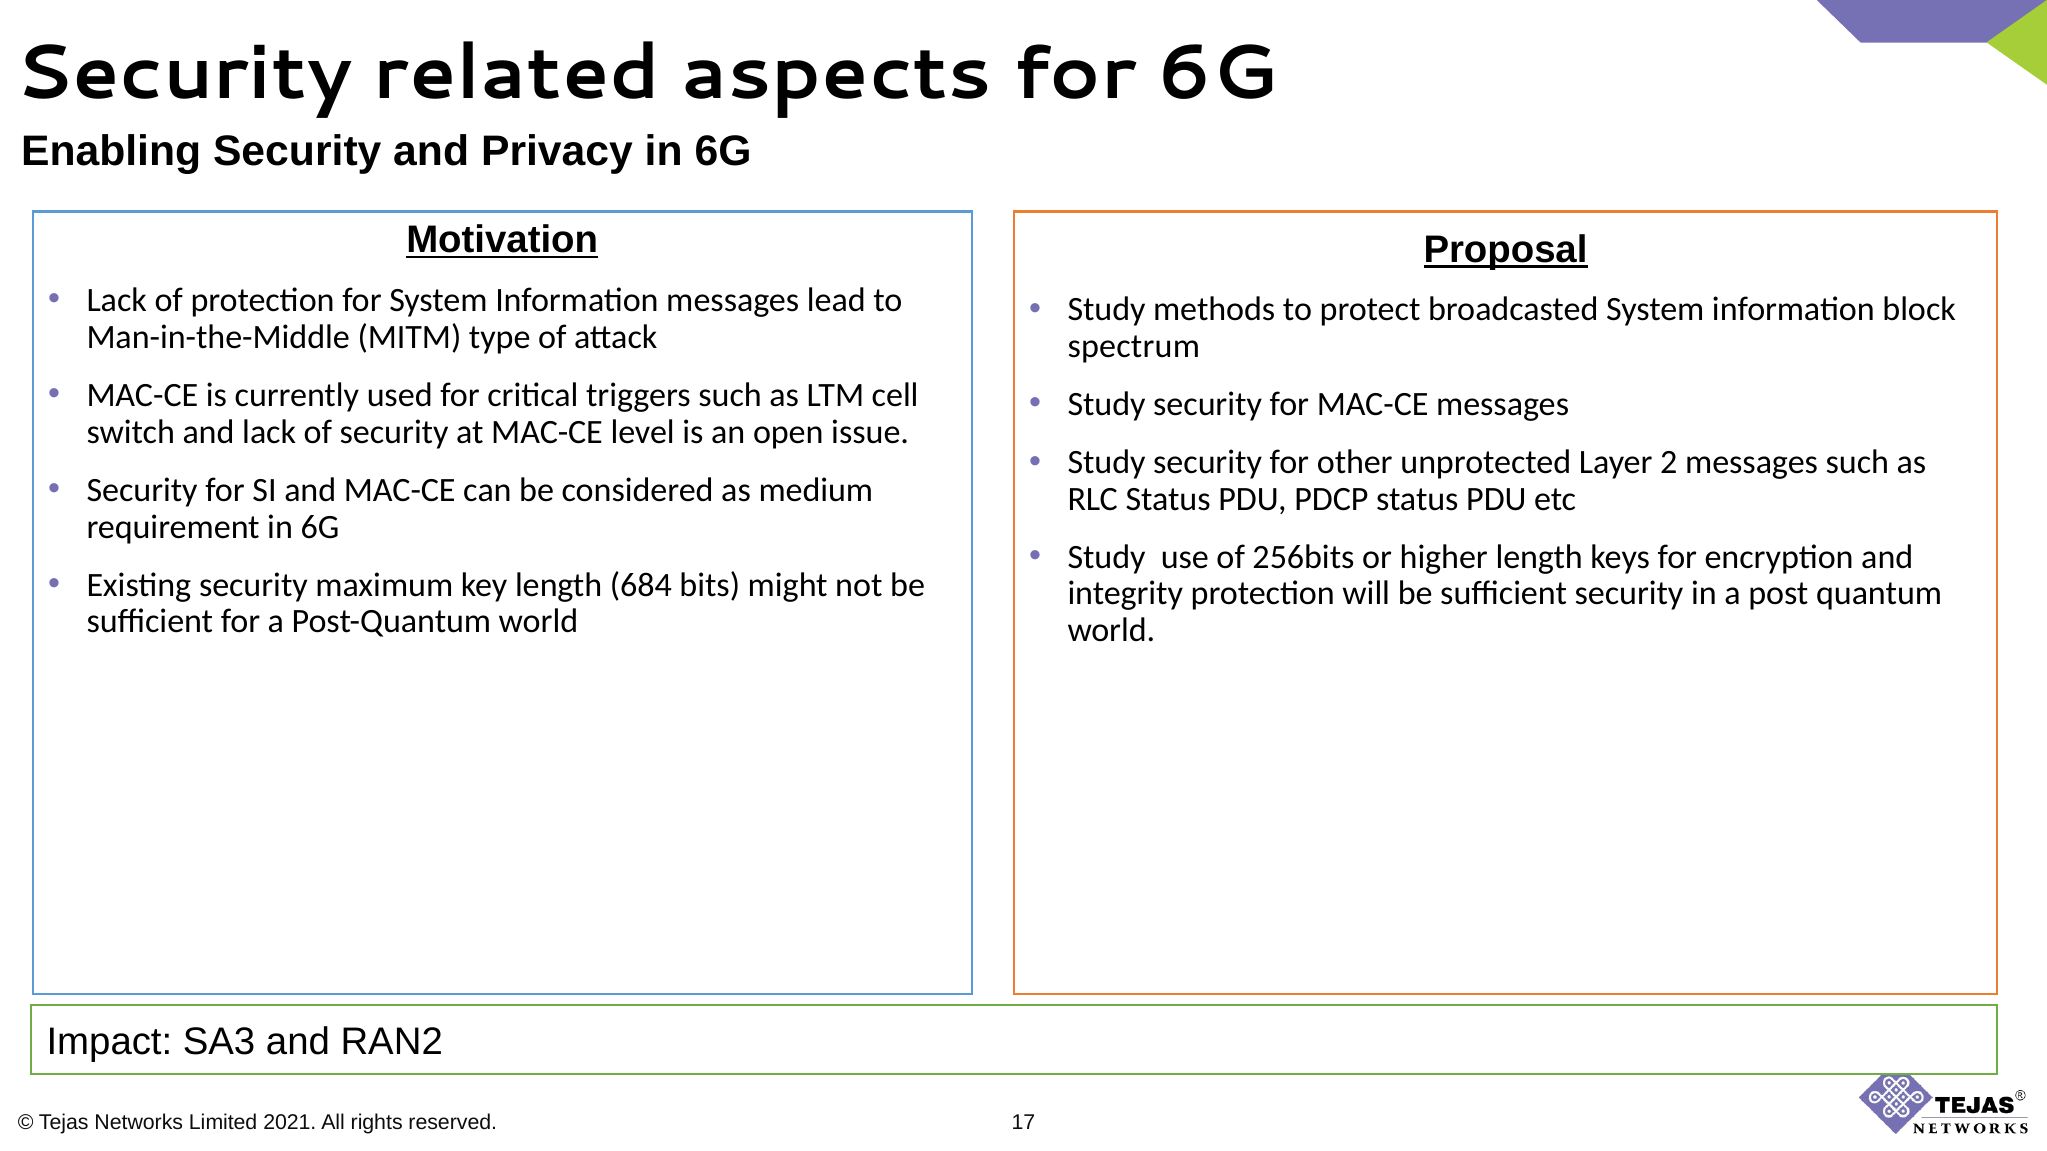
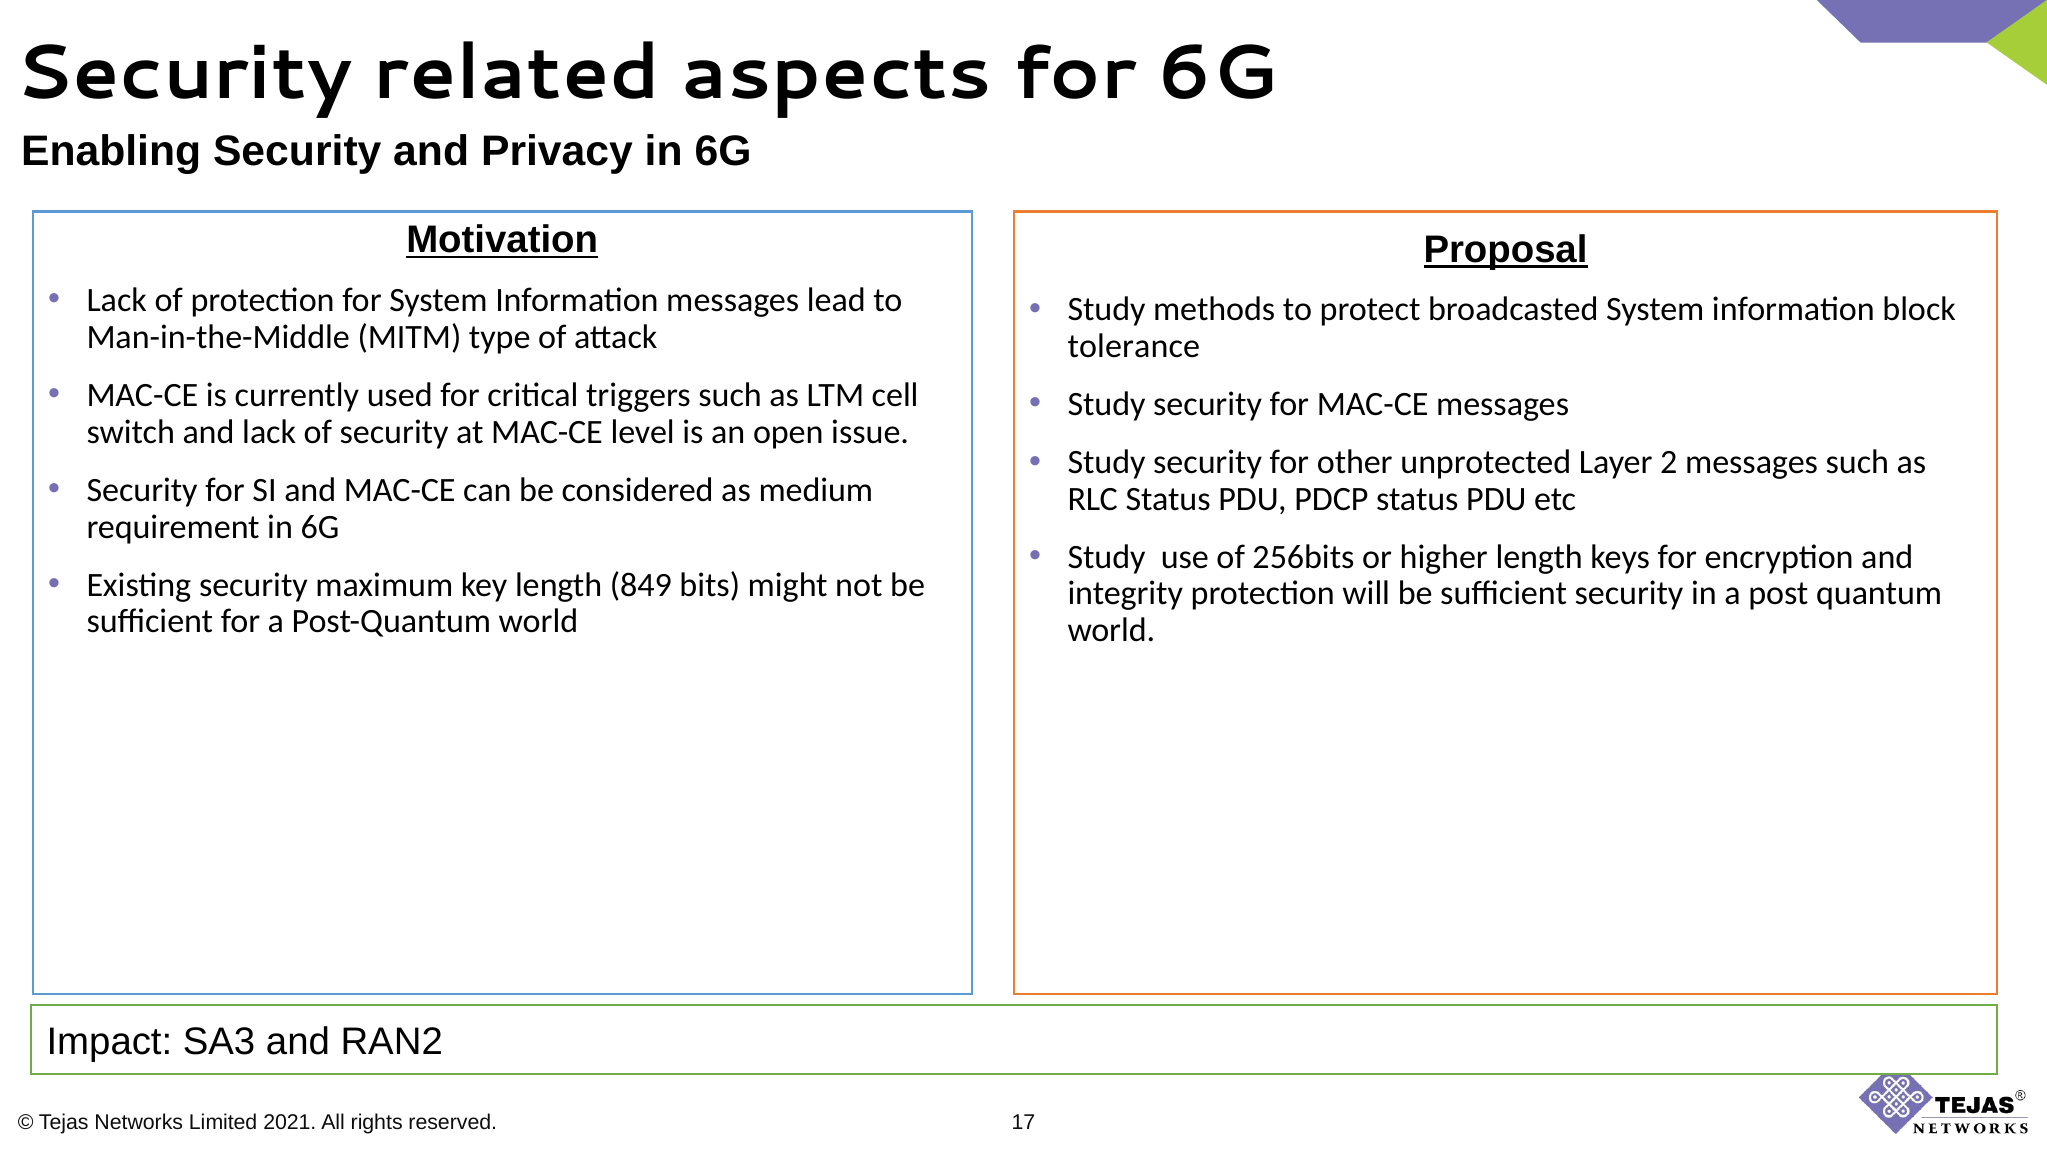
spectrum: spectrum -> tolerance (1134, 346)
684: 684 -> 849 (641, 585)
